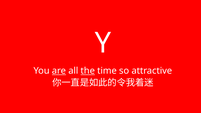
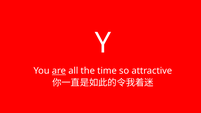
the underline: present -> none (88, 71)
